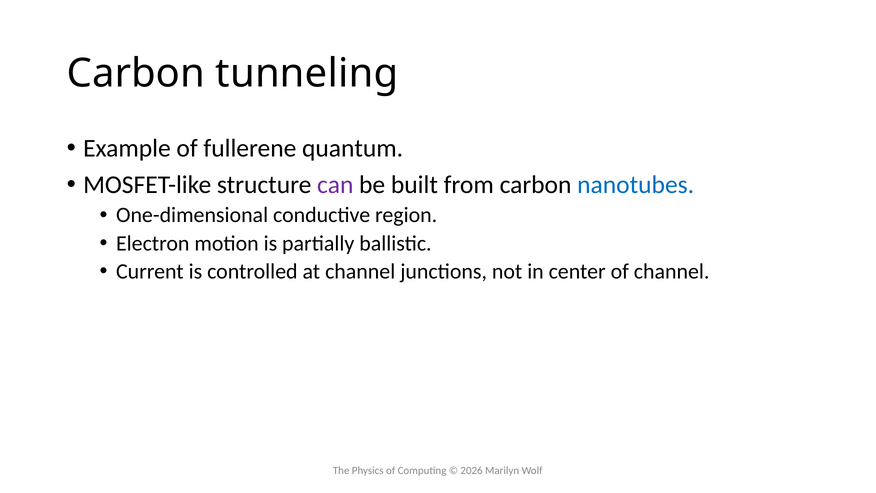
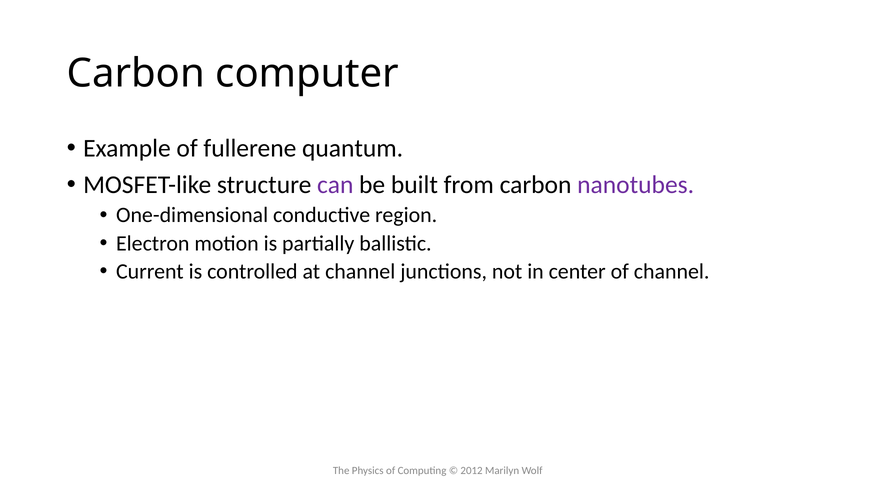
tunneling: tunneling -> computer (307, 74)
nanotubes colour: blue -> purple (636, 185)
2026: 2026 -> 2012 (472, 470)
